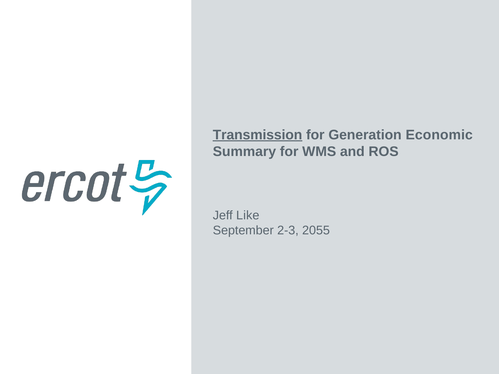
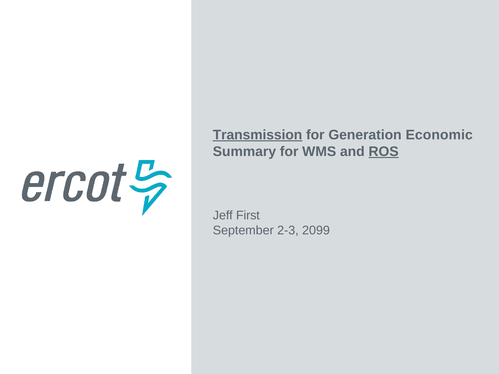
ROS underline: none -> present (384, 152)
Like: Like -> First (248, 216)
2055: 2055 -> 2099 (316, 231)
